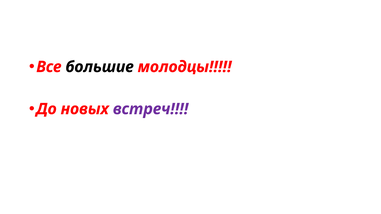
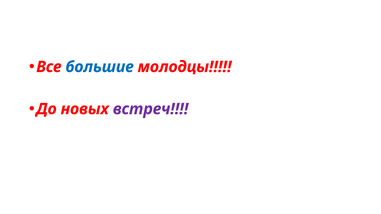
большие colour: black -> blue (100, 67)
